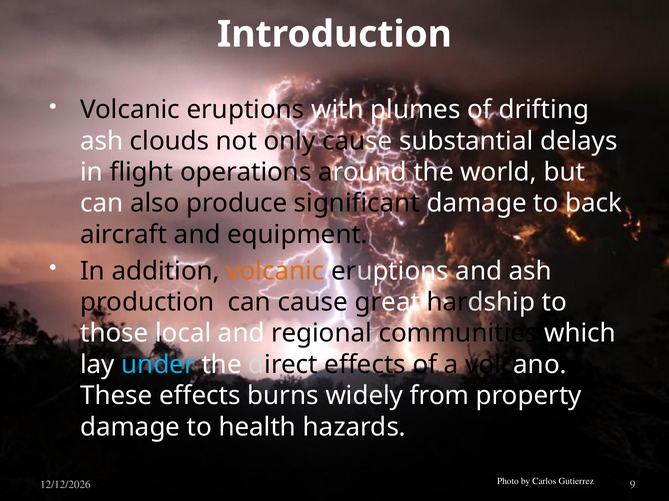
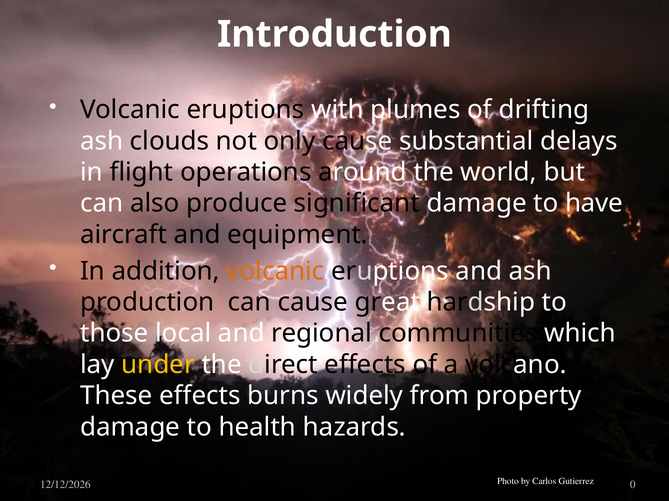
back: back -> have (594, 204)
under colour: light blue -> yellow (158, 365)
9: 9 -> 0 (633, 485)
